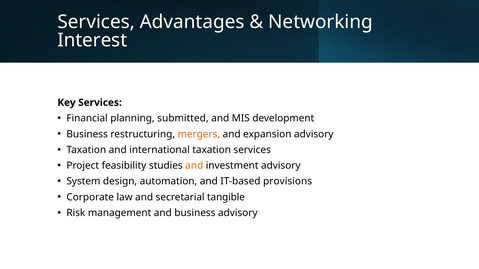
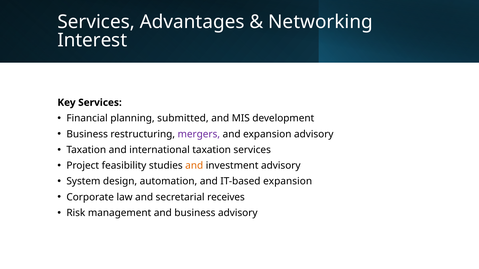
mergers colour: orange -> purple (199, 134)
IT-based provisions: provisions -> expansion (288, 182)
tangible: tangible -> receives (226, 197)
